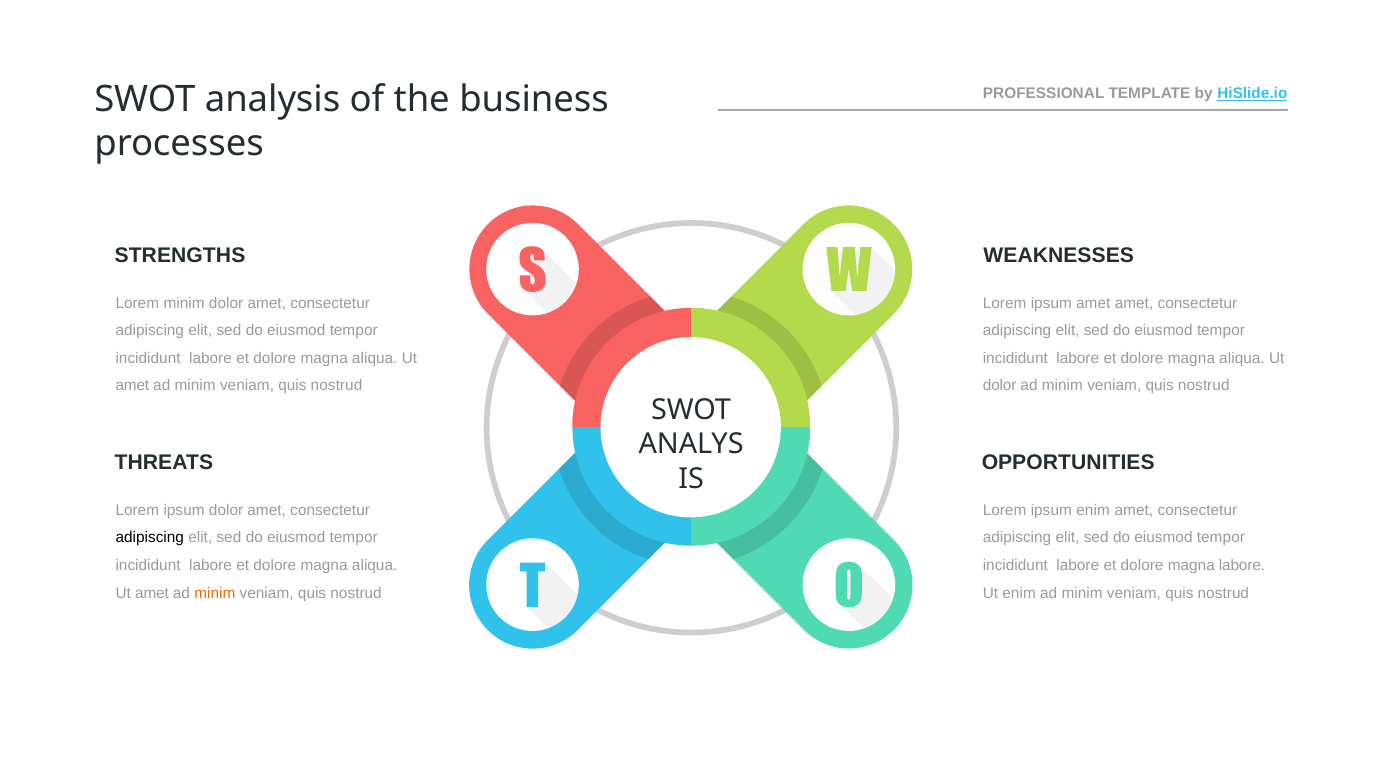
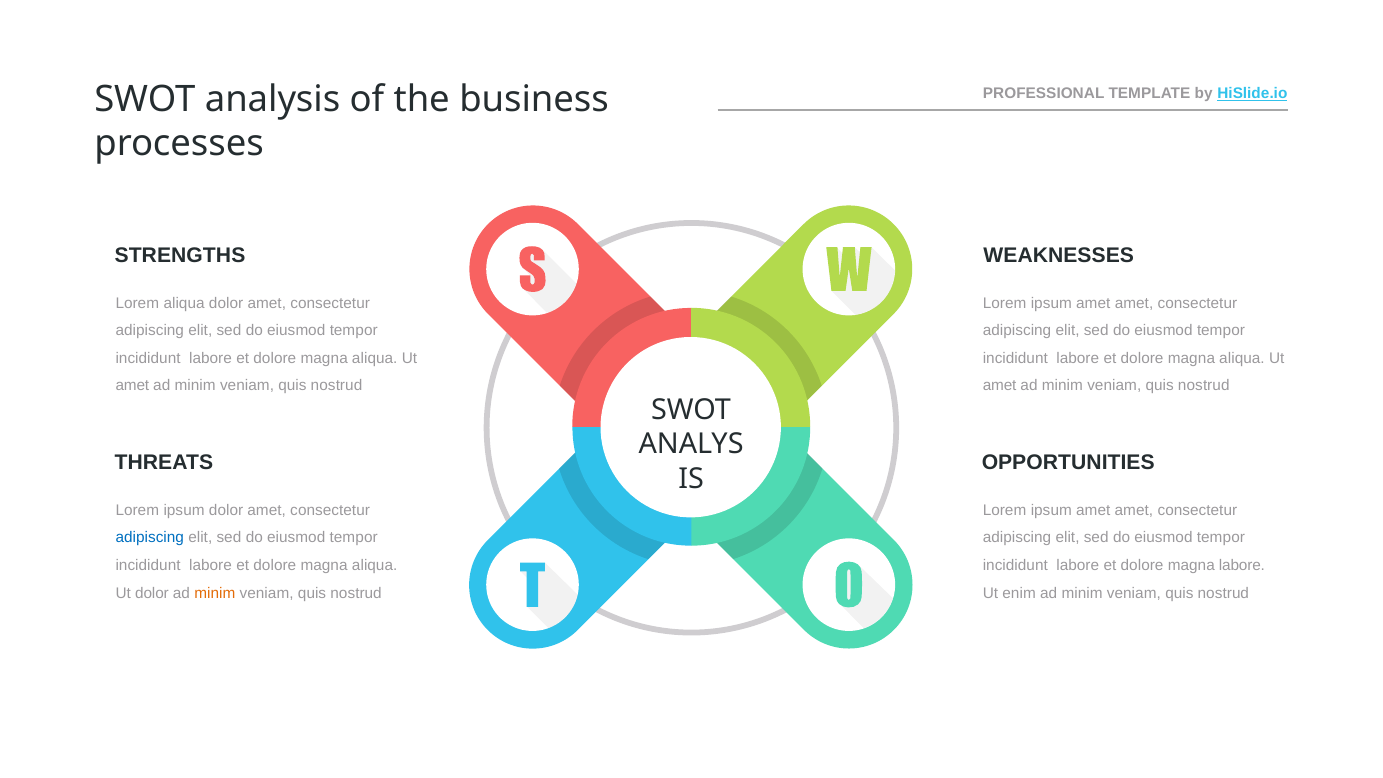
Lorem minim: minim -> aliqua (184, 303)
dolor: dolor -> amet (1000, 386)
enim: enim -> amet (1093, 510)
adipiscing colour: black -> blue (150, 538)
amet: amet -> dolor (152, 593)
